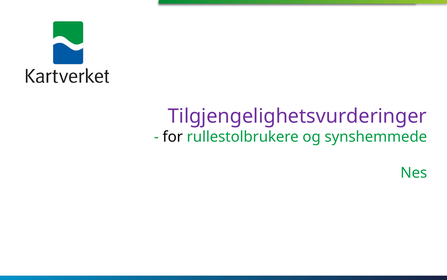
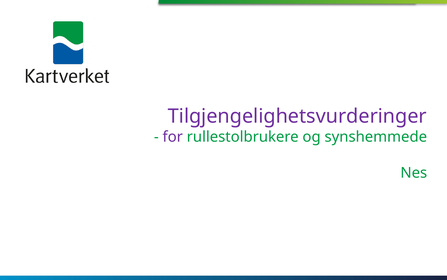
for colour: black -> purple (173, 137)
